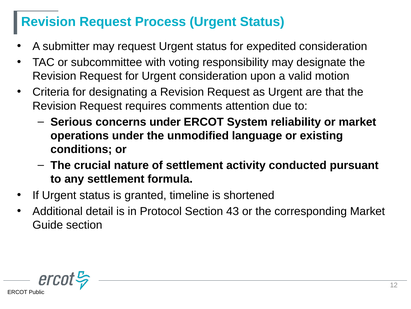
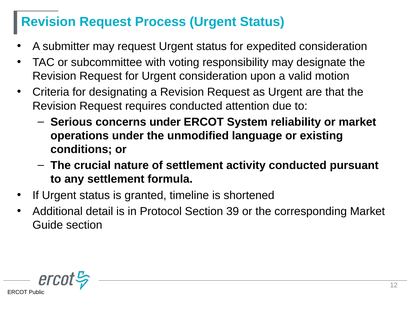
requires comments: comments -> conducted (196, 106)
43: 43 -> 39 (233, 211)
